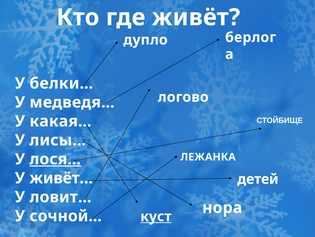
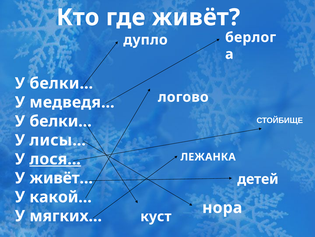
какая…: какая… -> белки… (61, 121)
ловит…: ловит… -> какой… (61, 196)
сочной…: сочной… -> мягких… (66, 215)
куст underline: present -> none (156, 216)
